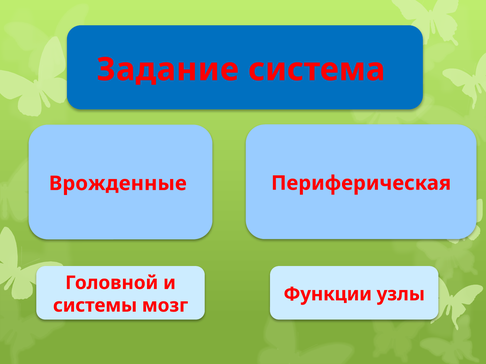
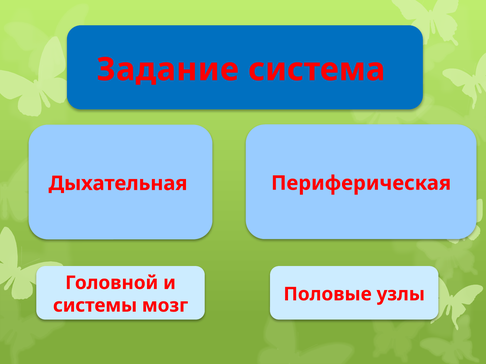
Врожденные: Врожденные -> Дыхательная (118, 184)
Функции: Функции -> Половые (328, 295)
